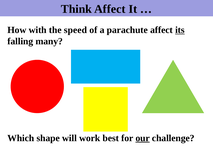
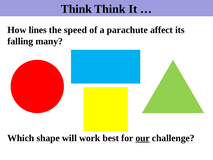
Think Affect: Affect -> Think (110, 9)
with: with -> lines (38, 30)
its underline: present -> none (180, 30)
